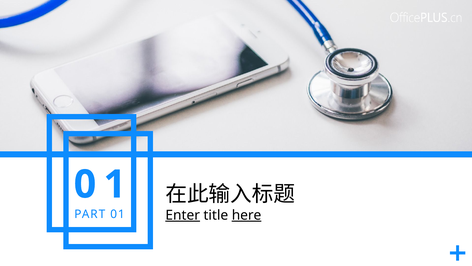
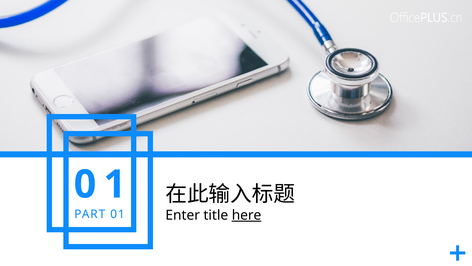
Enter underline: present -> none (183, 215)
